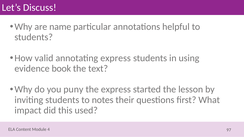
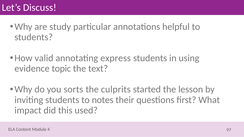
name: name -> study (60, 27)
book: book -> topic (61, 69)
puny: puny -> sorts (73, 90)
the express: express -> culprits (116, 90)
